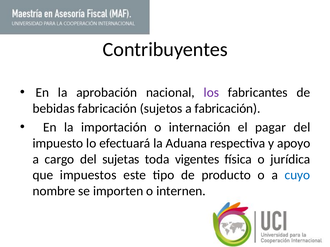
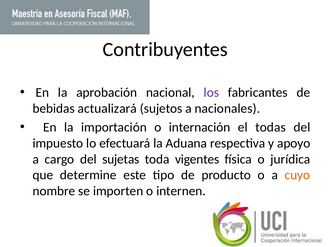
bebidas fabricación: fabricación -> actualizará (107, 109)
a fabricación: fabricación -> nacionales (227, 109)
pagar: pagar -> todas (271, 128)
impuestos: impuestos -> determine (88, 175)
cuyo colour: blue -> orange (297, 175)
